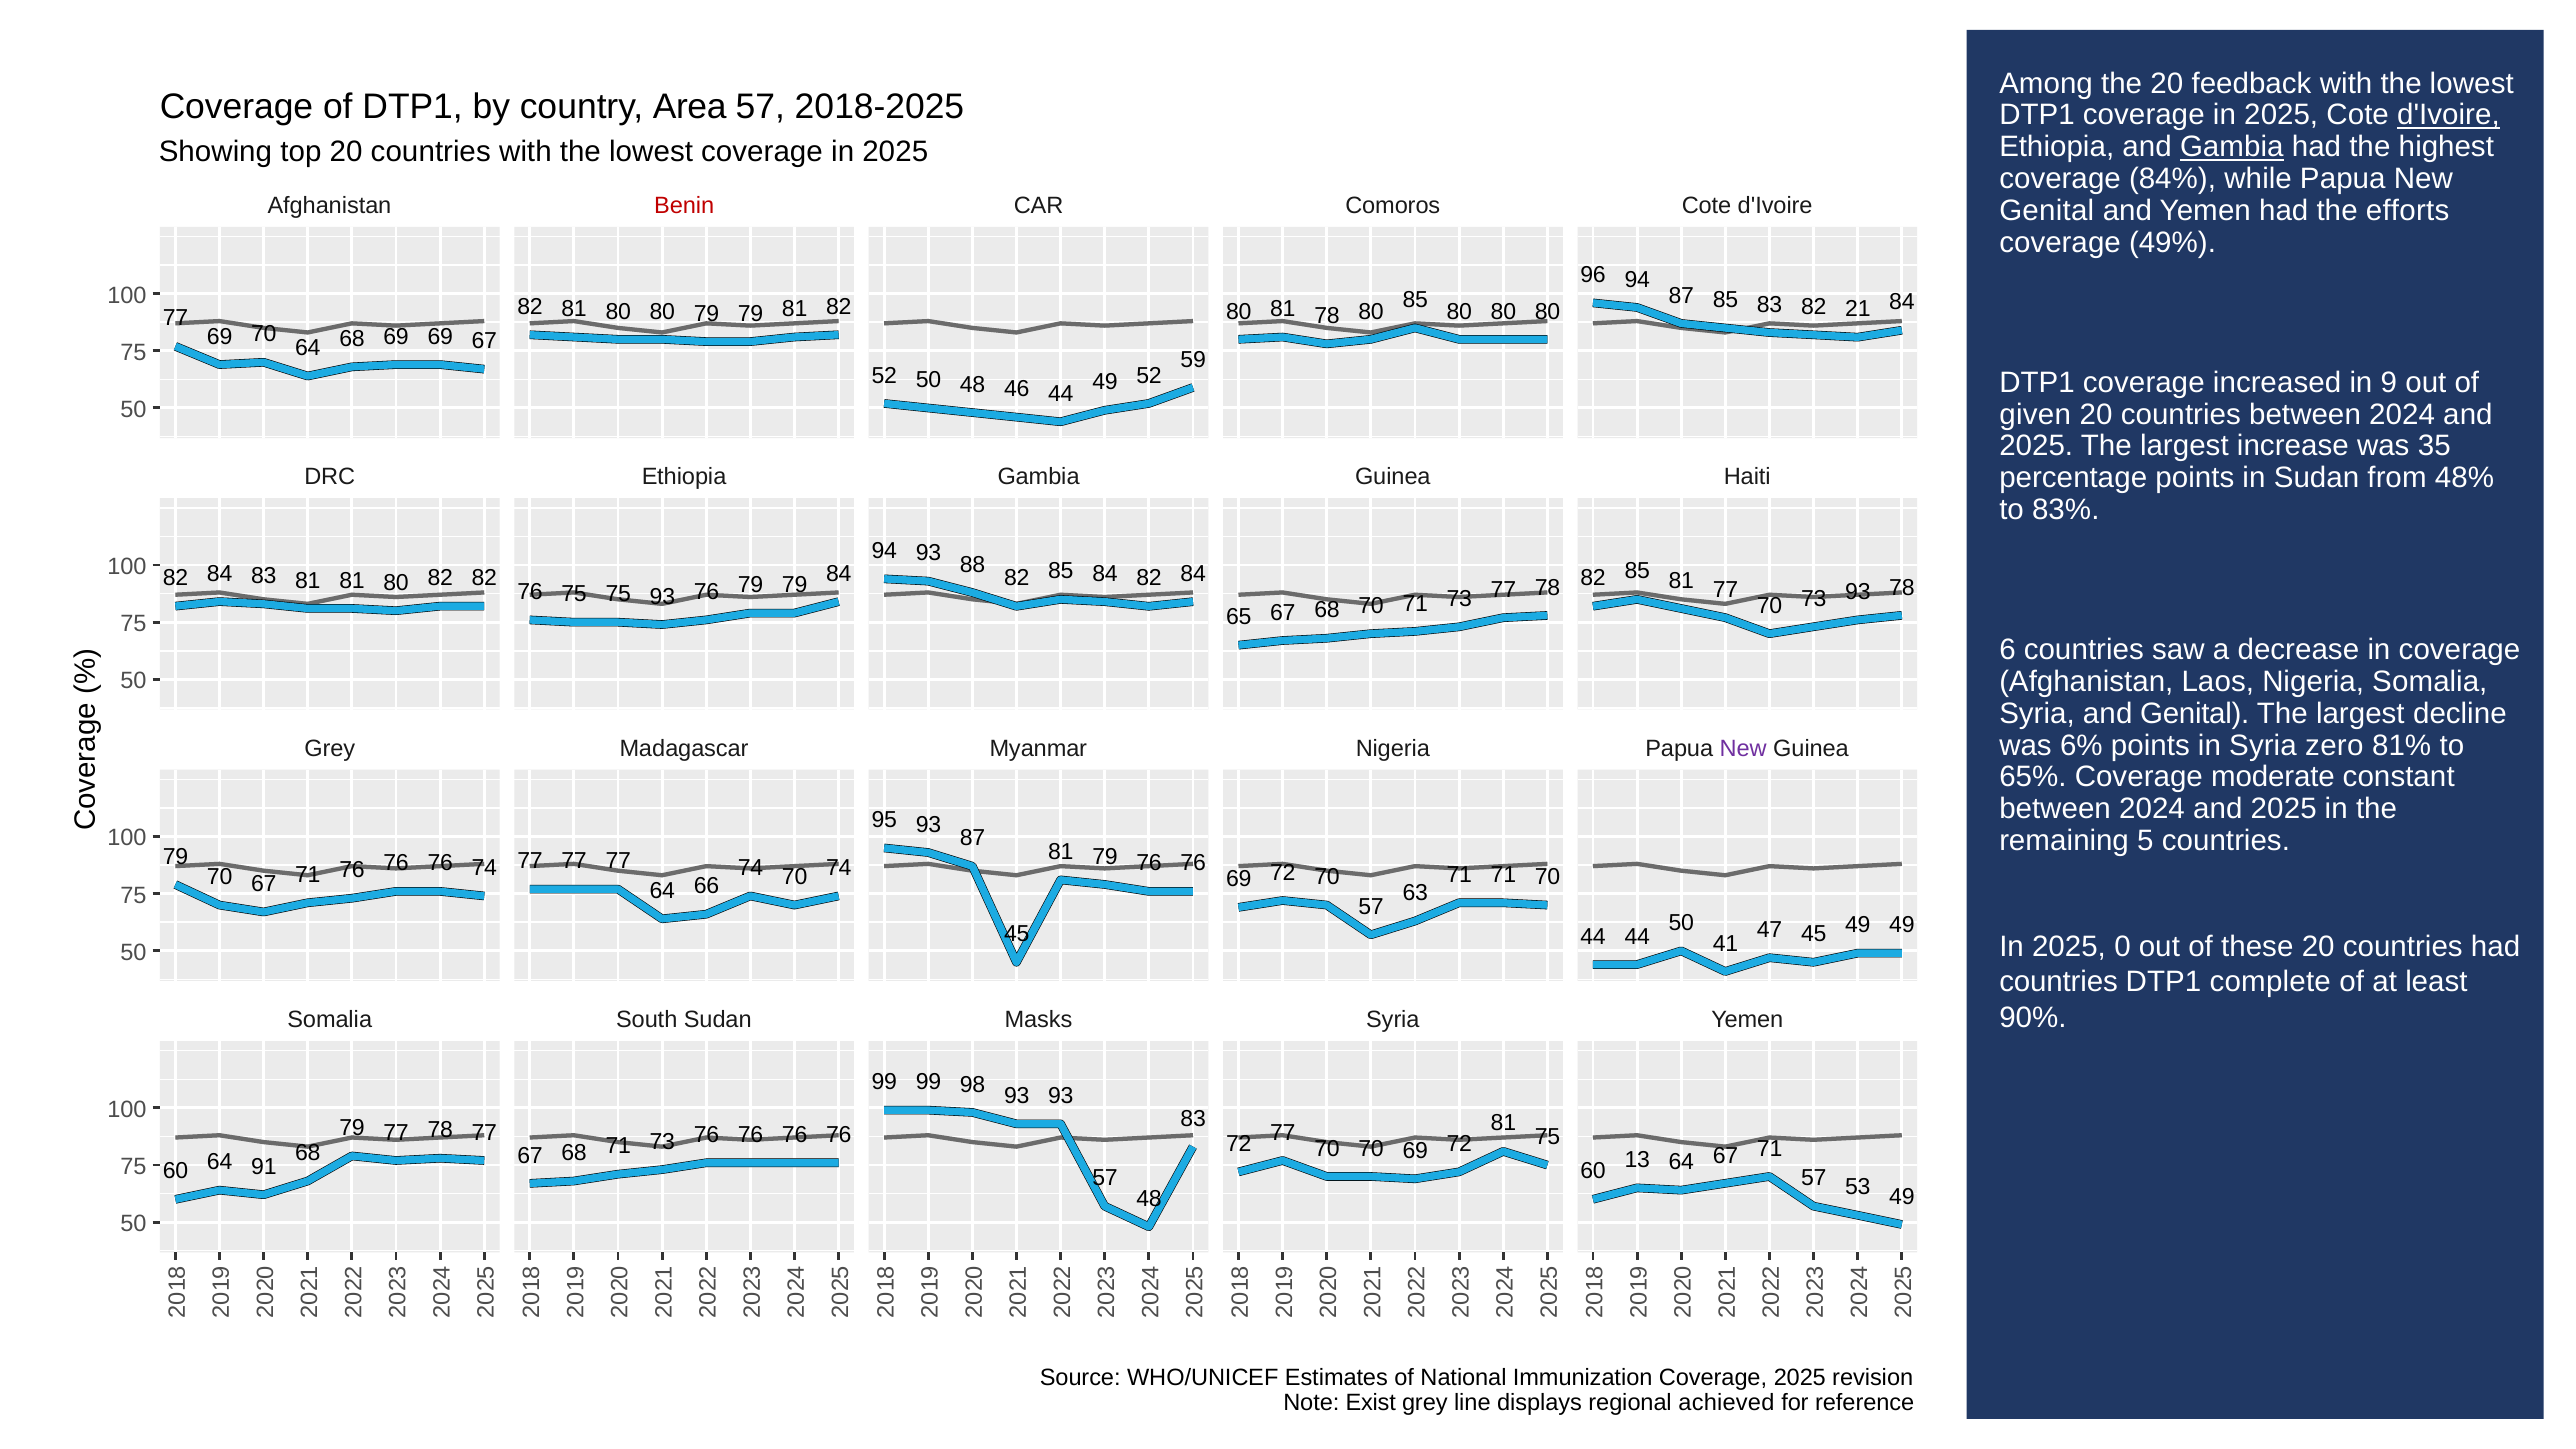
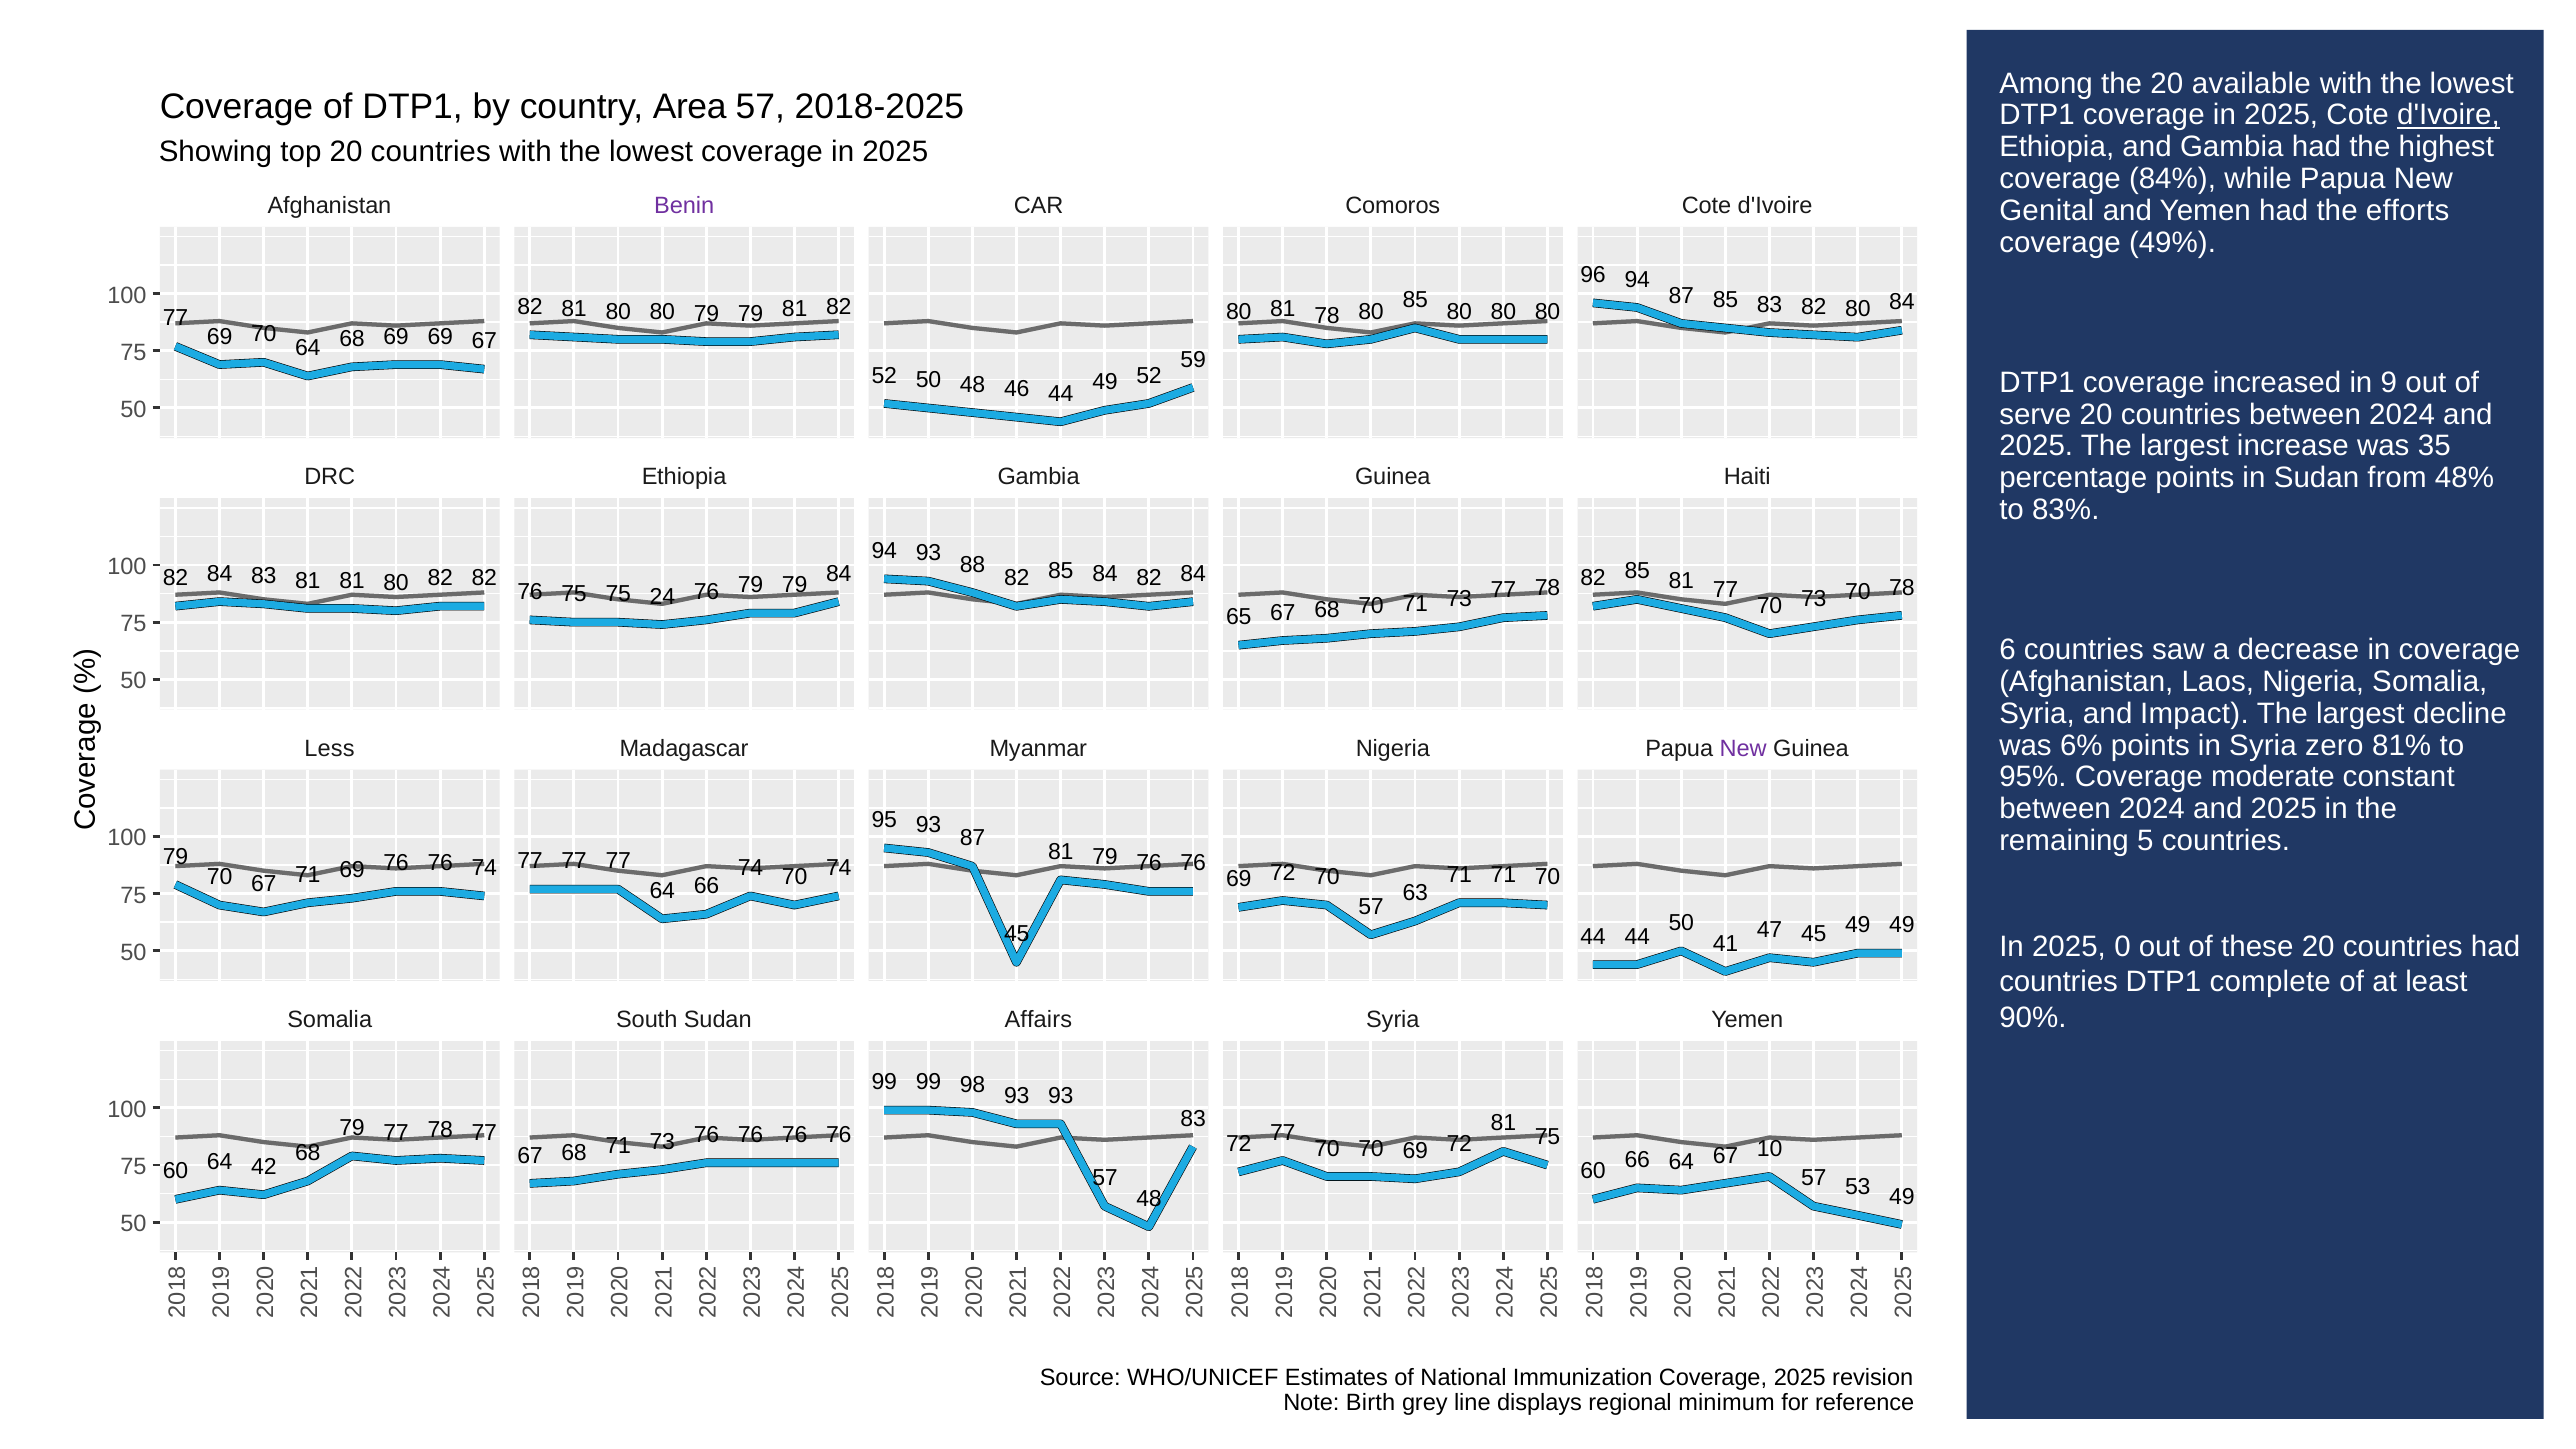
feedback: feedback -> available (2251, 83)
Gambia underline: present -> none (2232, 147)
Benin colour: red -> purple (684, 206)
82 21: 21 -> 80 (1858, 309)
given: given -> serve (2035, 414)
75 93: 93 -> 24 (662, 597)
73 93: 93 -> 70 (1858, 592)
and Genital: Genital -> Impact (2194, 713)
Grey: Grey -> Less (330, 749)
65%: 65% -> 95% (2033, 777)
71 76: 76 -> 69 (352, 870)
Masks: Masks -> Affairs (1038, 1020)
91: 91 -> 42 (264, 1167)
60 13: 13 -> 66 (1637, 1160)
64 67 71: 71 -> 10 (1770, 1148)
Exist: Exist -> Birth (1371, 1403)
achieved: achieved -> minimum (1726, 1403)
